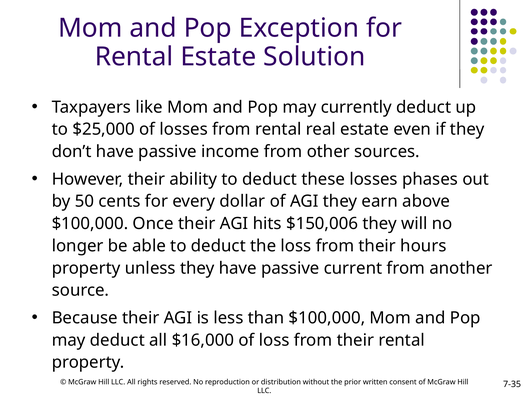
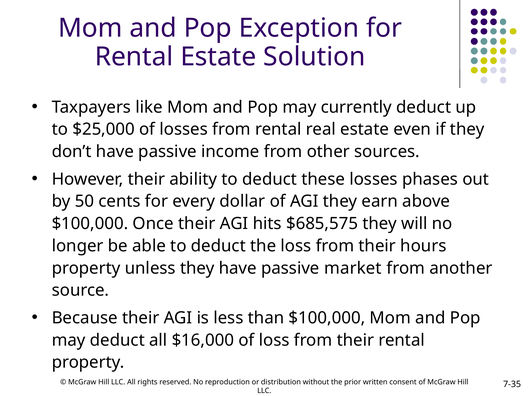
$150,006: $150,006 -> $685,575 (322, 224)
current: current -> market (353, 268)
